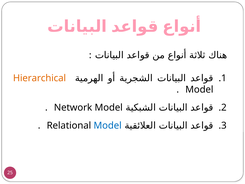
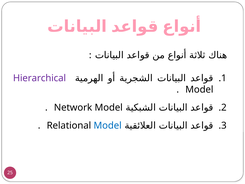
Hierarchical colour: orange -> purple (39, 78)
